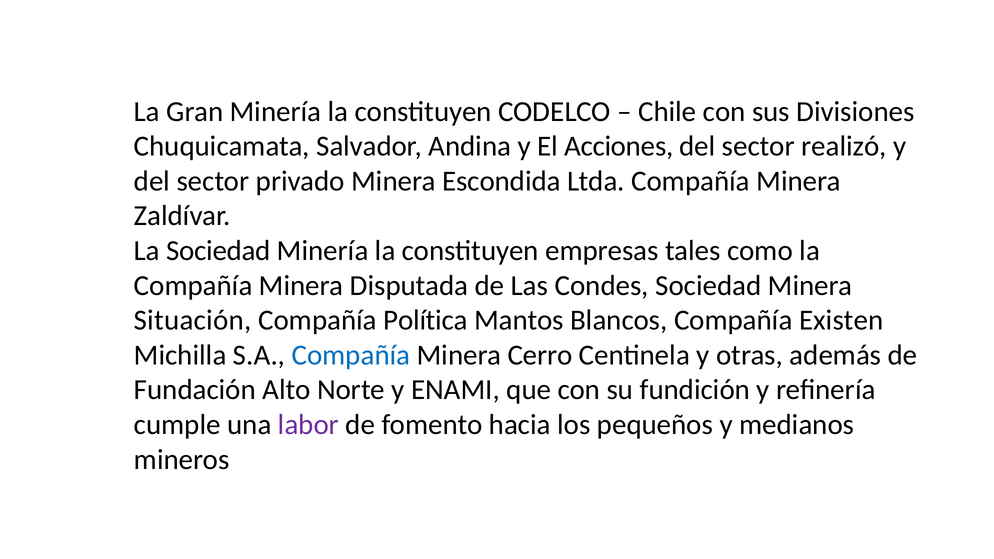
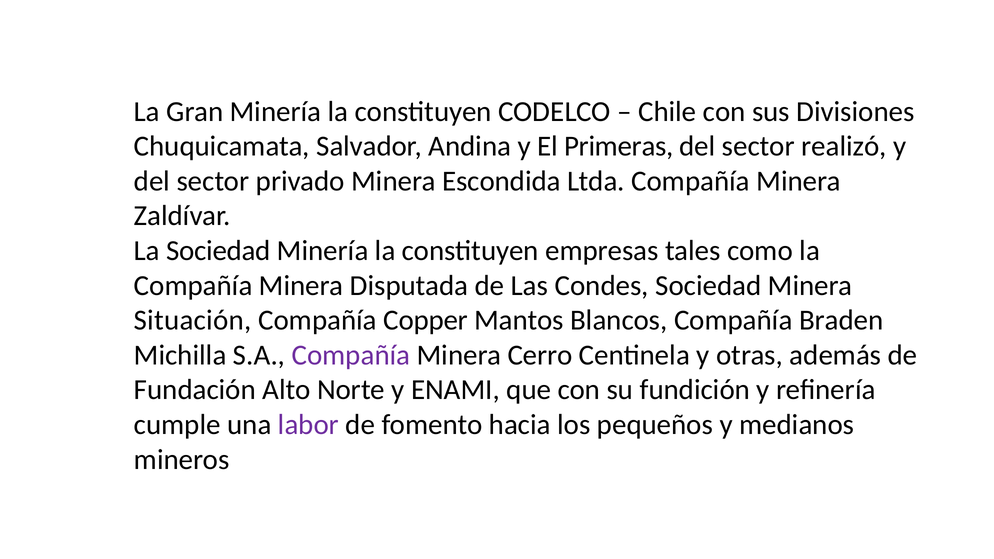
Acciones: Acciones -> Primeras (619, 146)
Política: Política -> Copper (426, 320)
Existen: Existen -> Braden (841, 320)
Compañía colour: blue -> purple (351, 355)
